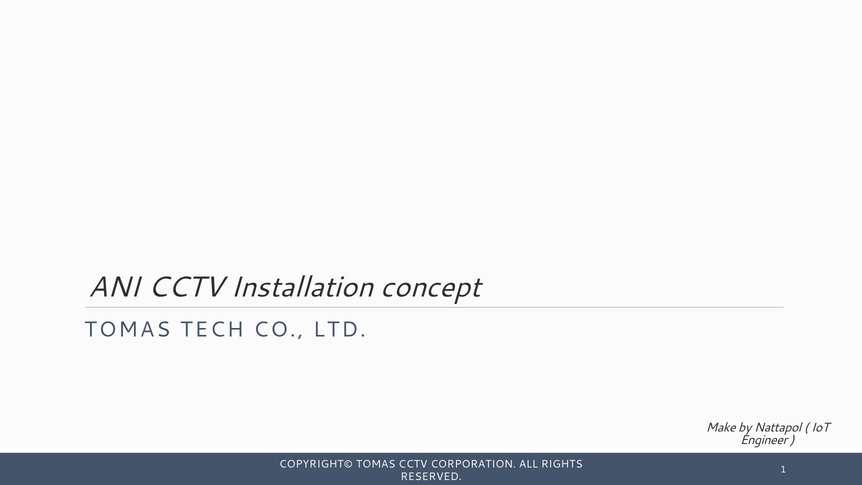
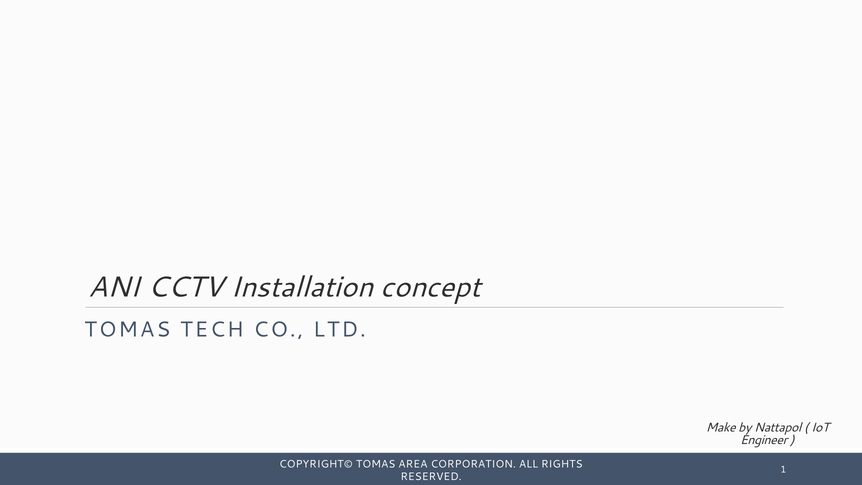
TOMAS CCTV: CCTV -> AREA (413, 464)
